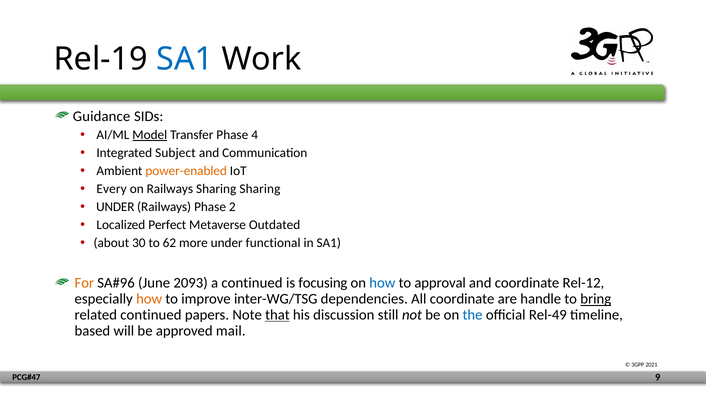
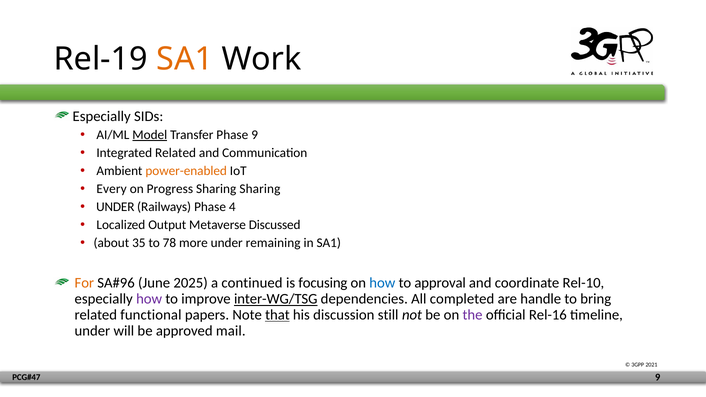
SA1 colour: blue -> orange (185, 59)
Guidance: Guidance -> Especially (102, 116)
Phase 4: 4 -> 9 (255, 135)
Integrated Subject: Subject -> Related (176, 153)
on Railways: Railways -> Progress (170, 189)
2: 2 -> 4 (232, 207)
Perfect: Perfect -> Output (167, 225)
Outdated: Outdated -> Discussed (275, 225)
30: 30 -> 35 (139, 243)
62: 62 -> 78 (169, 243)
functional: functional -> remaining (273, 243)
2093: 2093 -> 2025 (191, 283)
Rel-12: Rel-12 -> Rel-10 (583, 283)
how colour: orange -> purple (149, 299)
inter-WG/TSG underline: none -> present (276, 299)
All coordinate: coordinate -> completed (462, 299)
bring underline: present -> none (596, 299)
related continued: continued -> functional (151, 315)
the colour: blue -> purple (473, 315)
Rel-49: Rel-49 -> Rel-16 (548, 315)
based: based -> under (92, 331)
